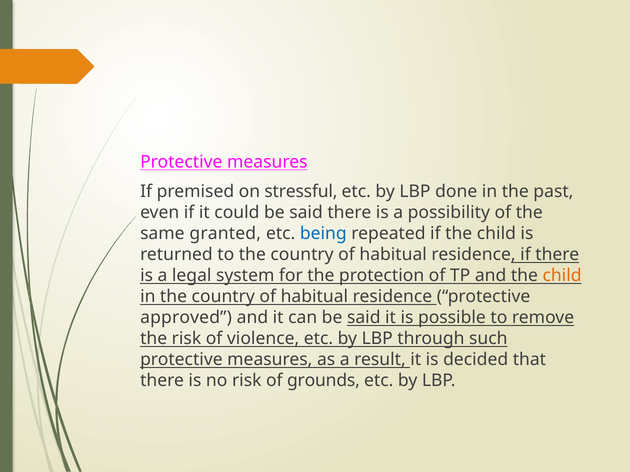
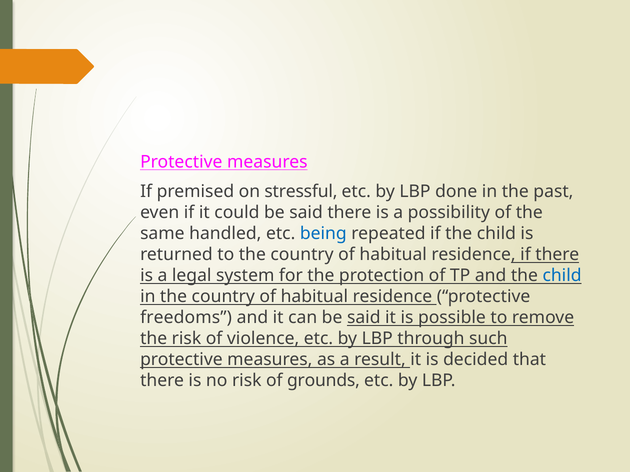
granted: granted -> handled (225, 234)
child colour: orange -> blue (562, 276)
approved: approved -> freedoms (186, 318)
